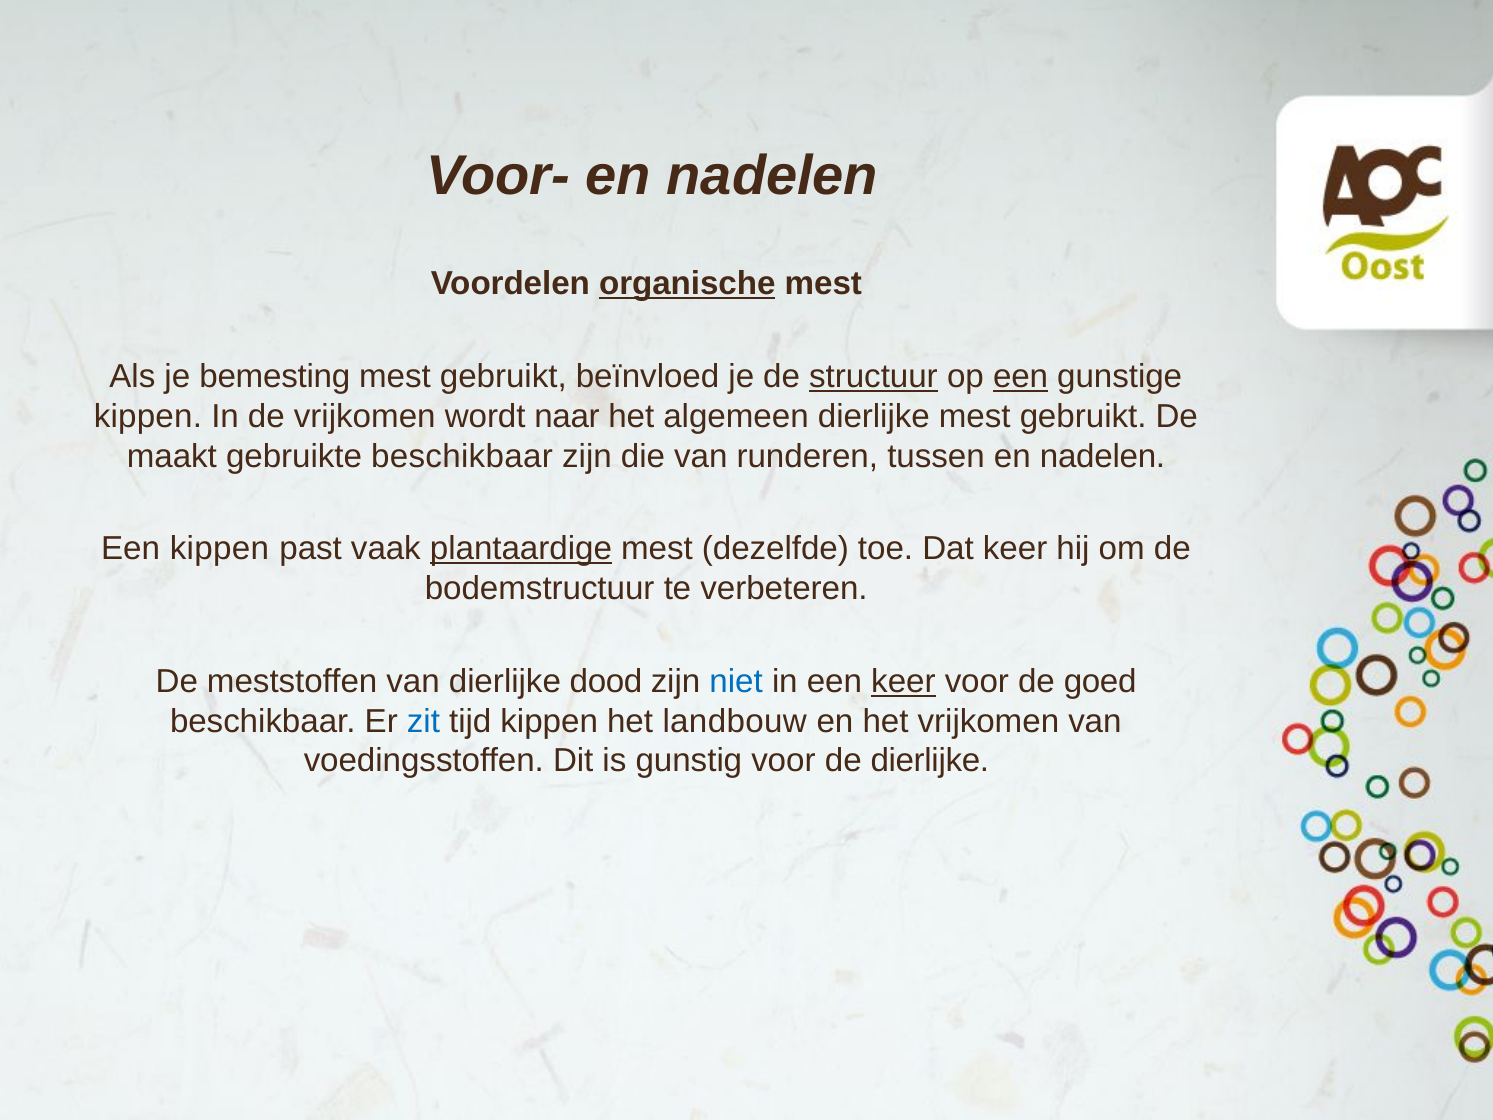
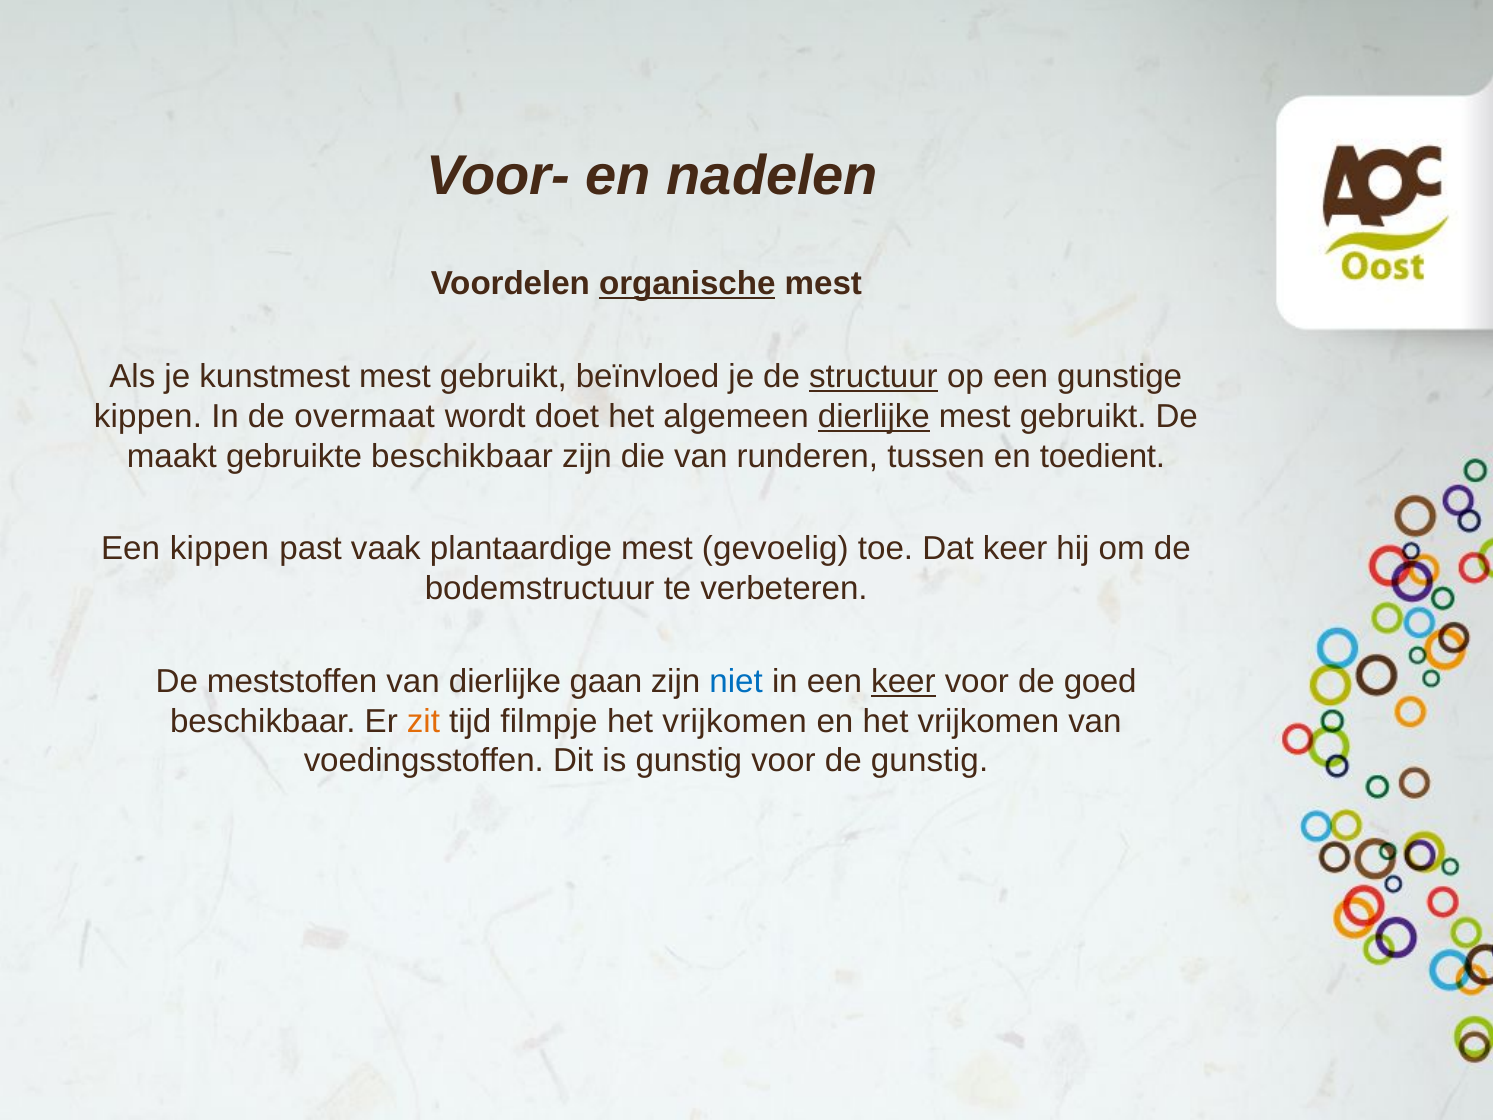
bemesting: bemesting -> kunstmest (275, 377)
een underline: present -> none (1021, 377)
de vrijkomen: vrijkomen -> overmaat (365, 416)
naar: naar -> doet (567, 416)
dierlijke underline: none -> present (874, 416)
nadelen: nadelen -> toedient (1102, 456)
plantaardige underline: present -> none (521, 549)
dezelfde: dezelfde -> gevoelig (775, 549)
dood: dood -> gaan (606, 681)
zit colour: blue -> orange (423, 721)
tijd kippen: kippen -> filmpje (549, 721)
landbouw: landbouw -> vrijkomen (735, 721)
de dierlijke: dierlijke -> gunstig (930, 761)
